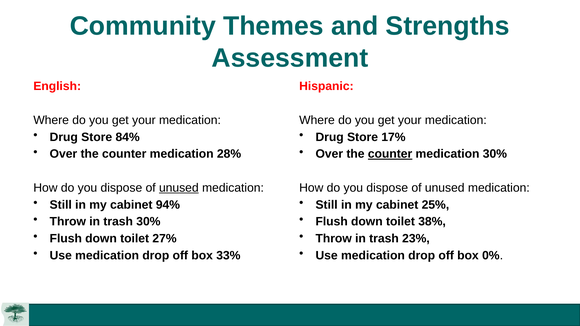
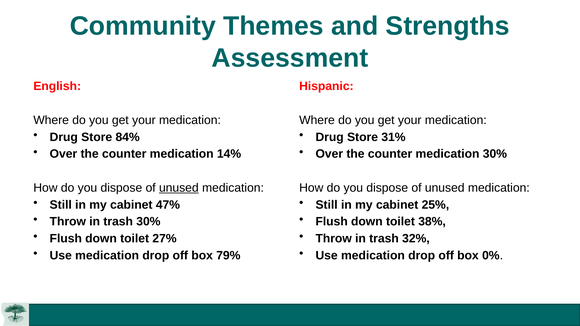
17%: 17% -> 31% (393, 137)
28%: 28% -> 14% (229, 154)
counter underline: present -> none (390, 154)
94%: 94% -> 47% (168, 205)
23%: 23% -> 32% (416, 239)
33%: 33% -> 79% (228, 256)
